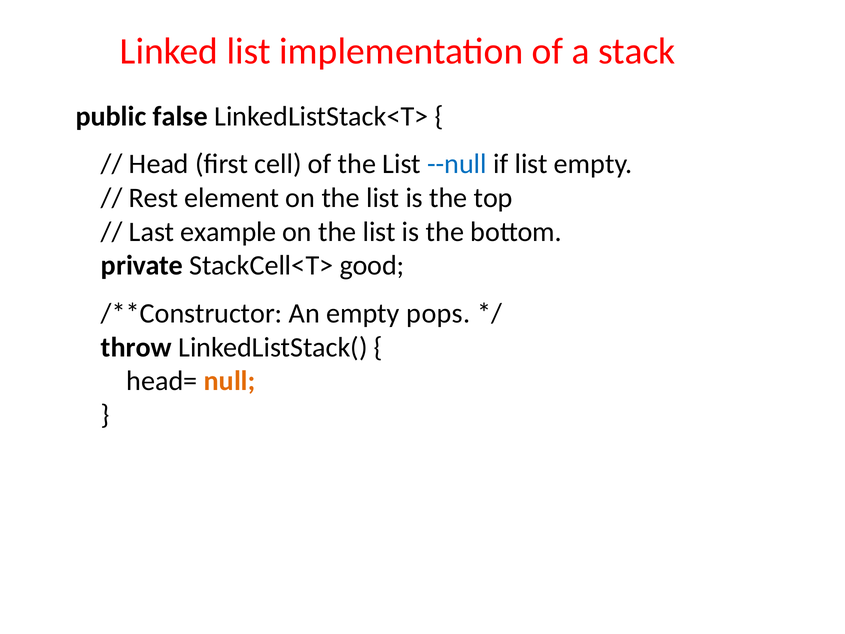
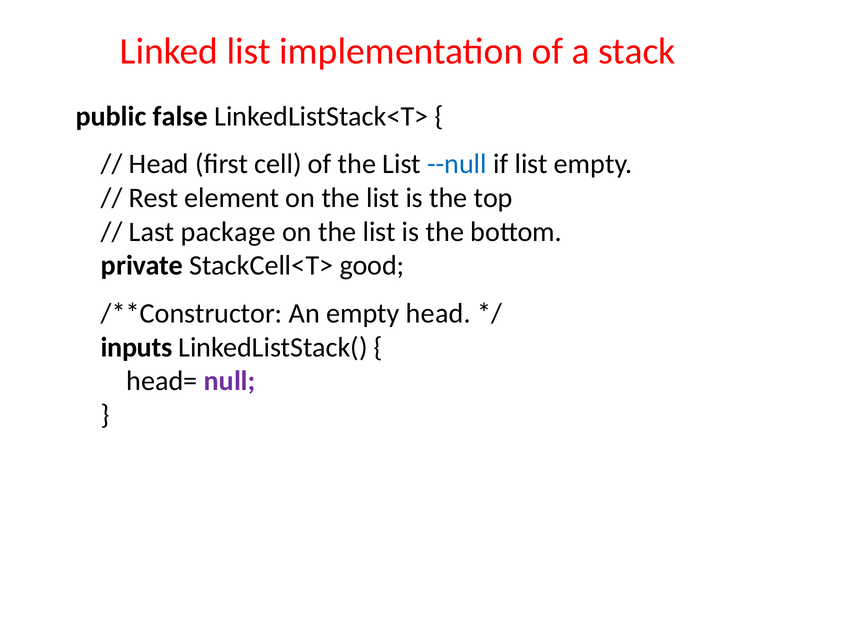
example: example -> package (228, 232)
empty pops: pops -> head (438, 313)
throw: throw -> inputs (137, 347)
null colour: orange -> purple (230, 381)
